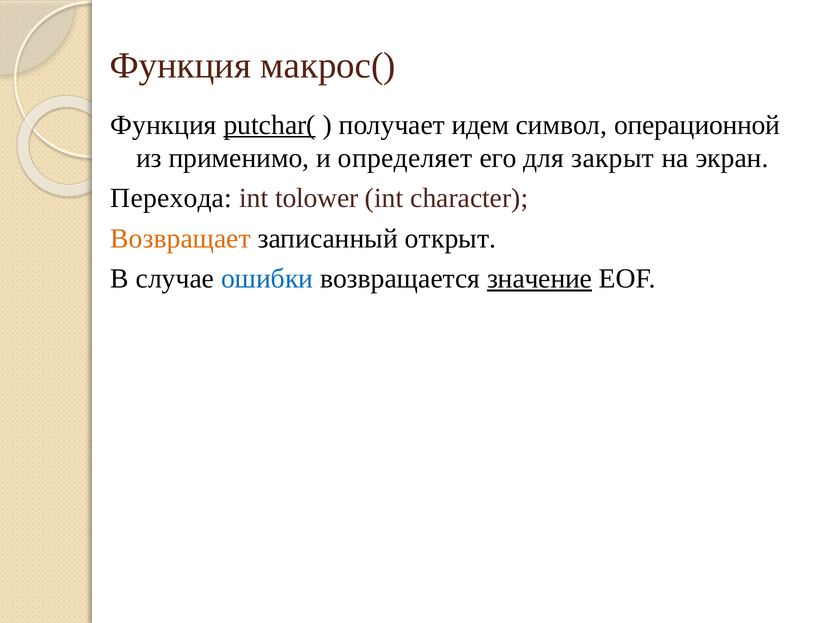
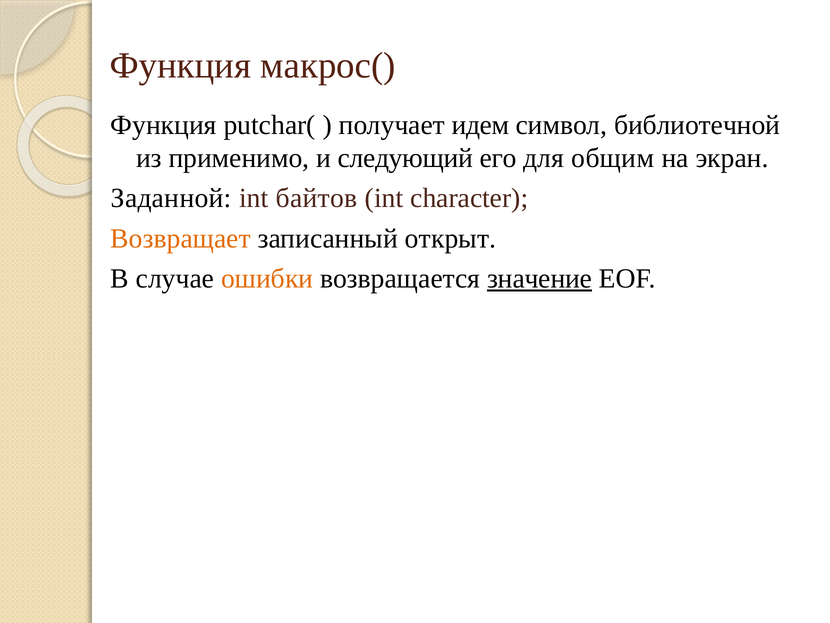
putchar( underline: present -> none (270, 125)
операционной: операционной -> библиотечной (697, 125)
определяет: определяет -> следующий (405, 158)
закрыт: закрыт -> общим (613, 158)
Перехода: Перехода -> Заданной (171, 198)
tolower: tolower -> байтов (316, 198)
ошибки colour: blue -> orange (267, 278)
